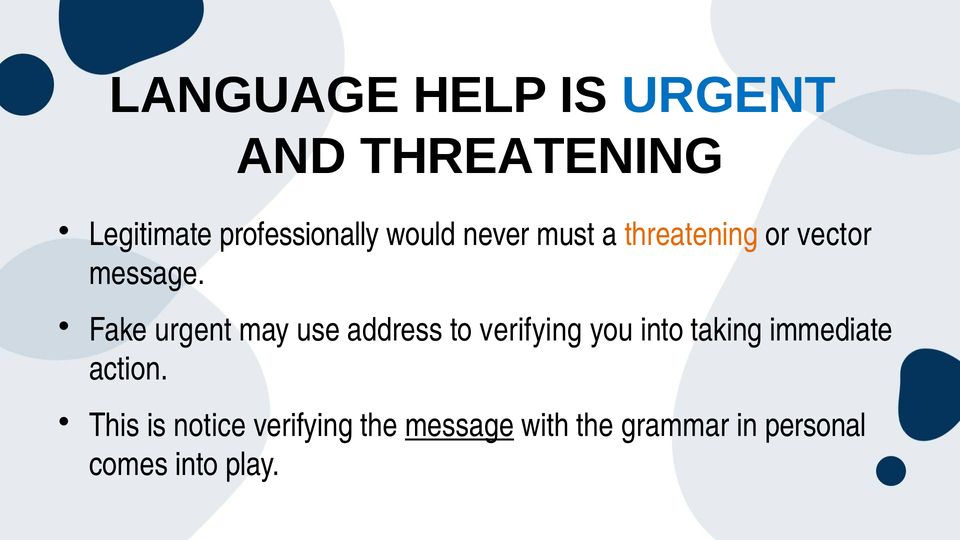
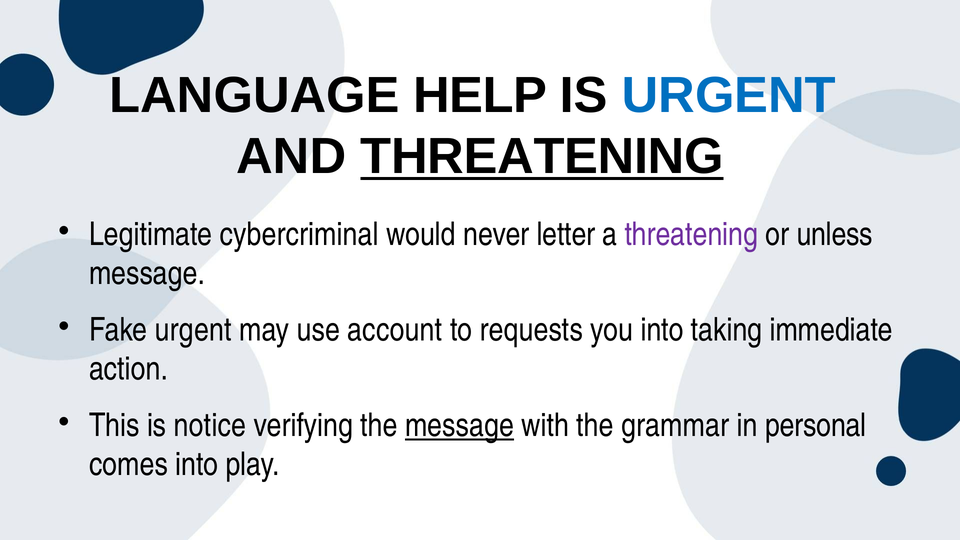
THREATENING underline: none -> present (542, 156)
professionally: professionally -> cybercriminal (299, 234)
must: must -> letter (566, 234)
threatening colour: orange -> purple (691, 234)
vector: vector -> unless (835, 234)
address: address -> account (395, 330)
to verifying: verifying -> requests (531, 330)
